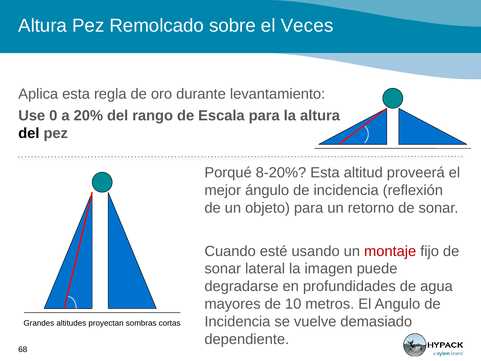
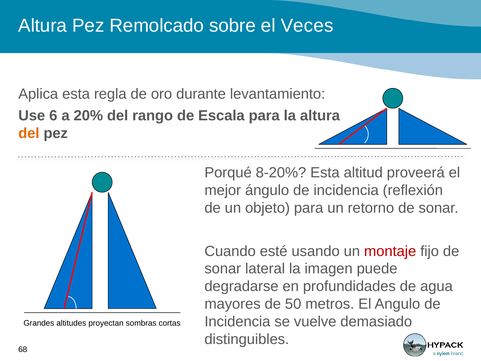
0: 0 -> 6 (53, 116)
del colour: black -> orange (29, 133)
10: 10 -> 50 (293, 304)
dependiente: dependiente -> distinguibles (247, 339)
